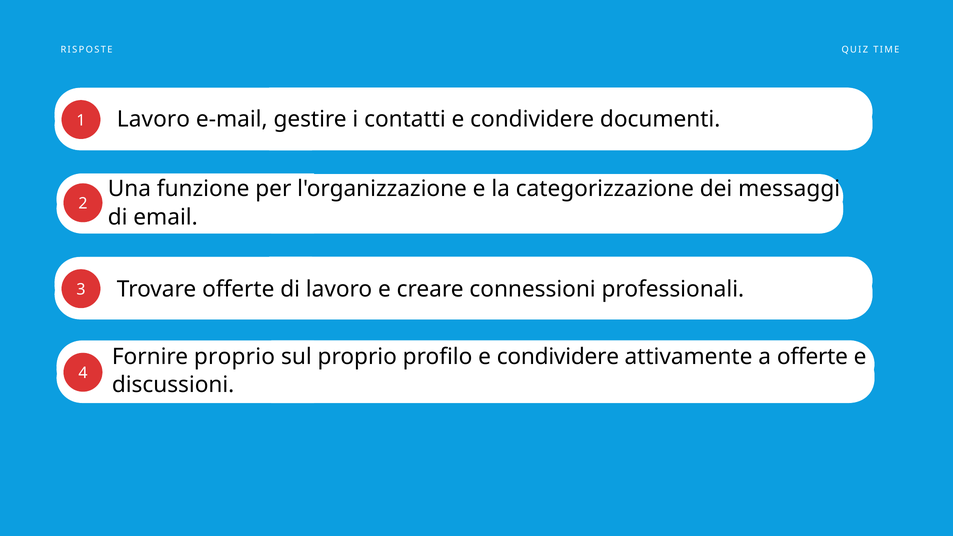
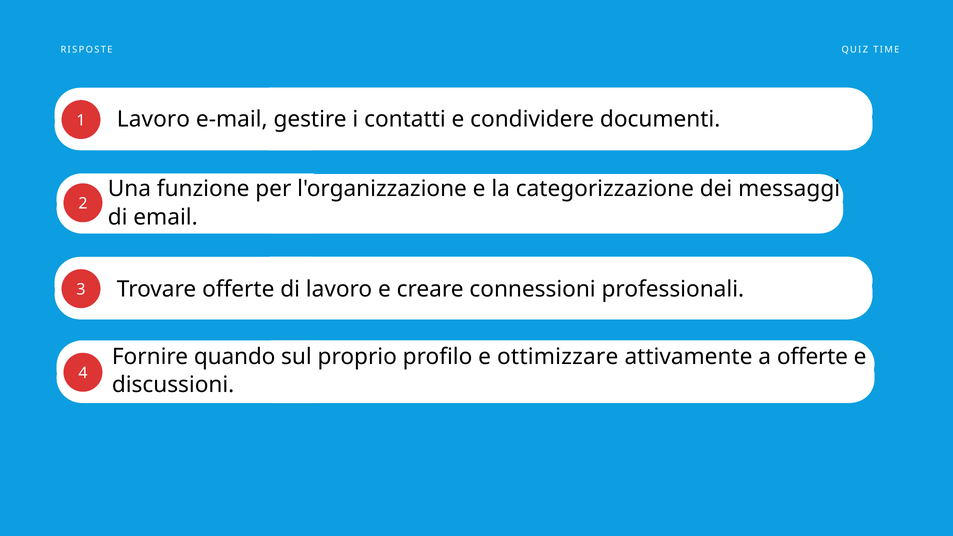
Fornire proprio: proprio -> quando (235, 357)
profilo e condividere: condividere -> ottimizzare (558, 357)
